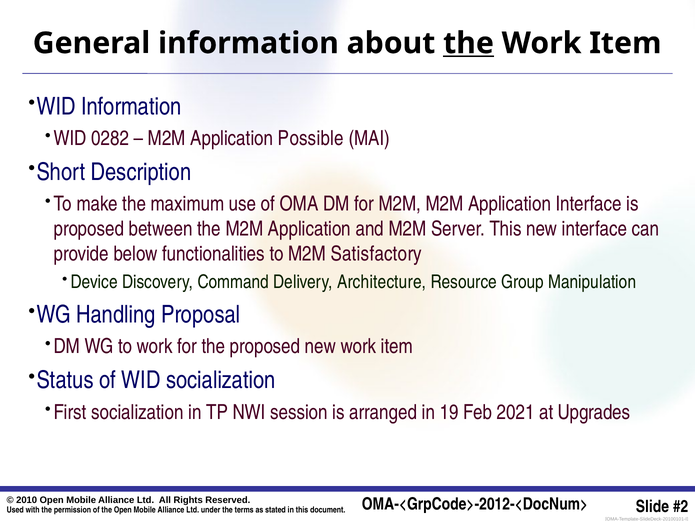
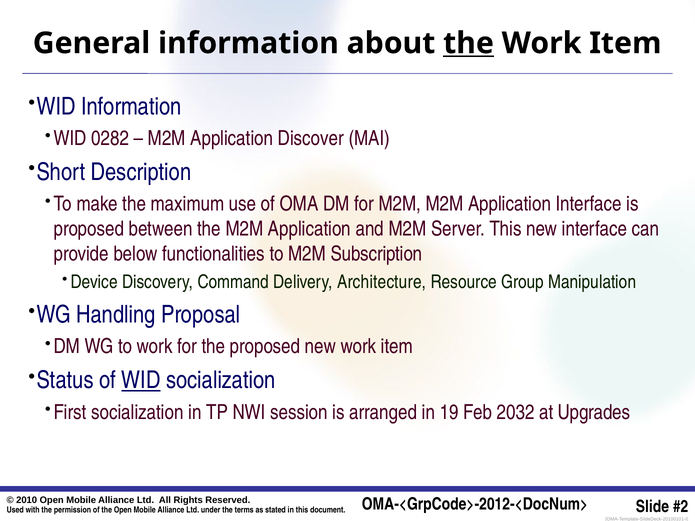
Possible: Possible -> Discover (311, 139)
Satisfactory: Satisfactory -> Subscription (377, 254)
WID underline: none -> present (141, 380)
2021: 2021 -> 2032 (516, 412)
